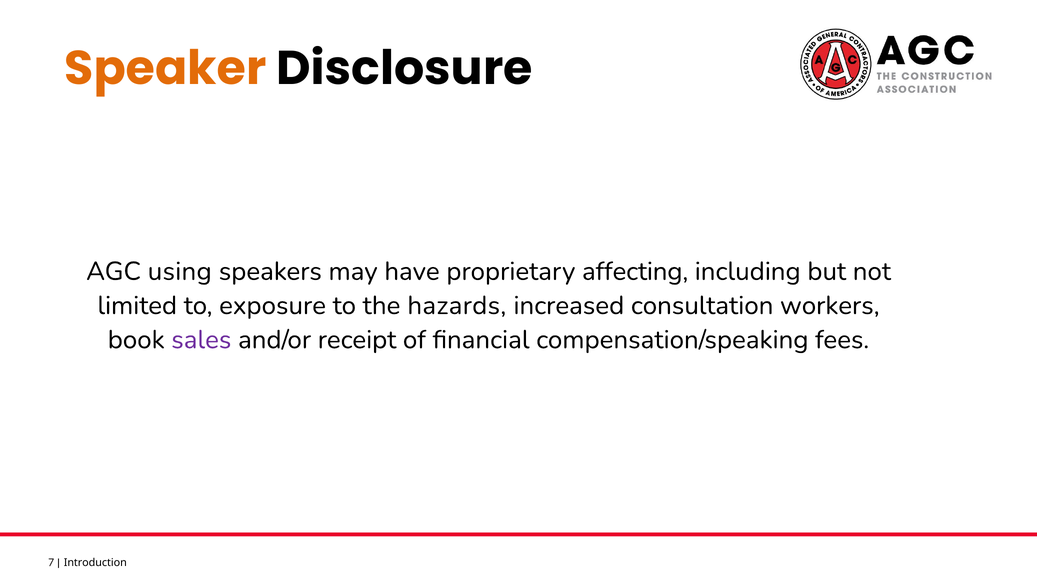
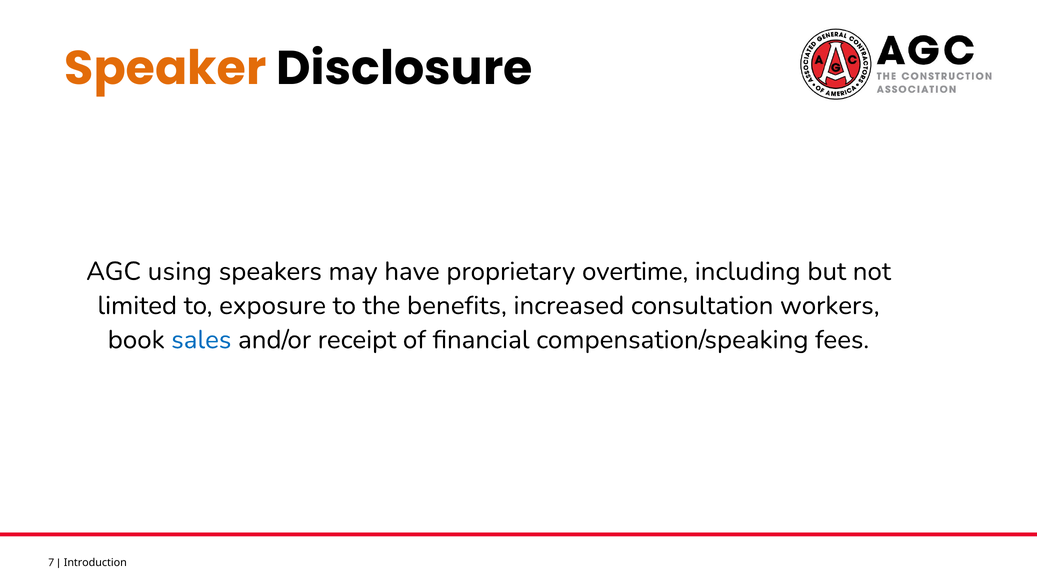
affecting: affecting -> overtime (635, 271)
hazards: hazards -> benefits (457, 306)
sales colour: purple -> blue (201, 340)
